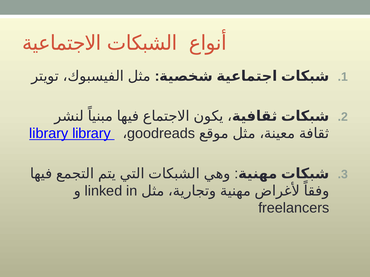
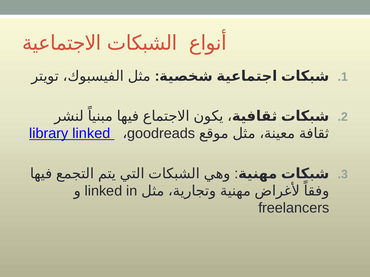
library library: library -> linked (91, 134)
